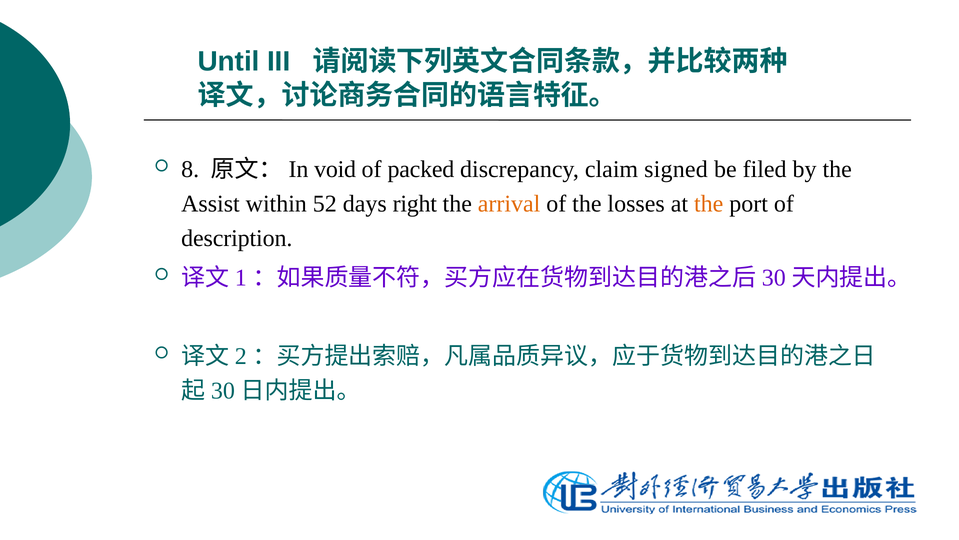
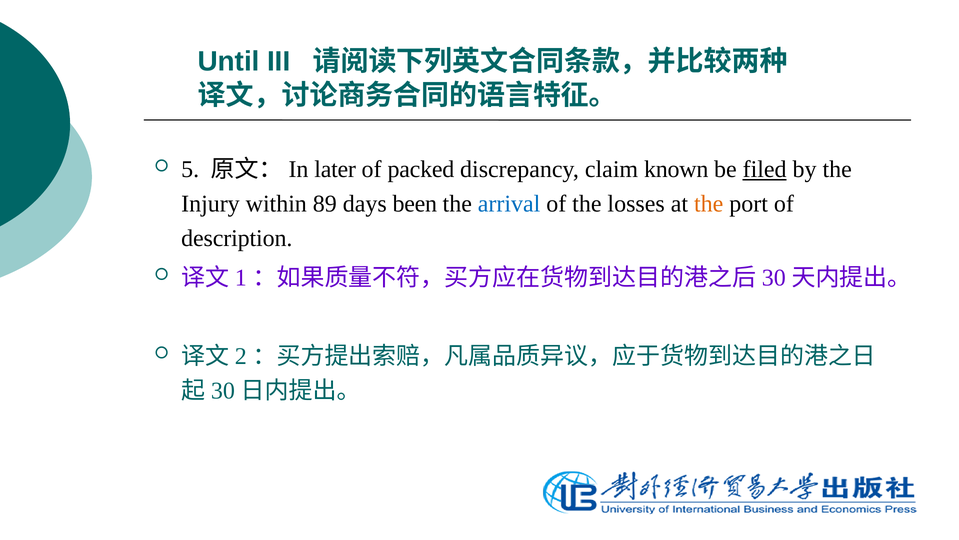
8: 8 -> 5 (190, 169)
void: void -> later (335, 169)
signed: signed -> known (676, 169)
filed underline: none -> present (765, 169)
Assist: Assist -> Injury (210, 204)
52: 52 -> 89 (325, 204)
right: right -> been (415, 204)
arrival colour: orange -> blue (509, 204)
